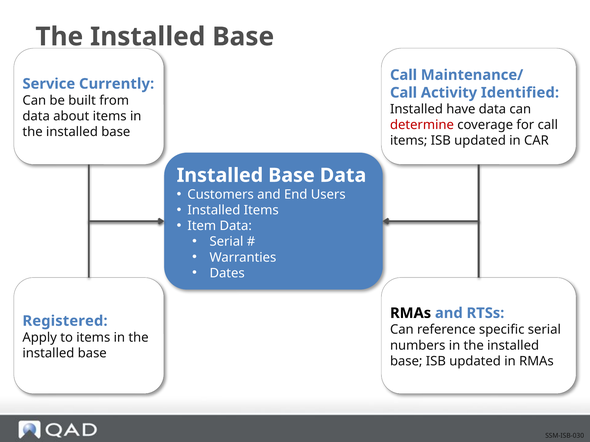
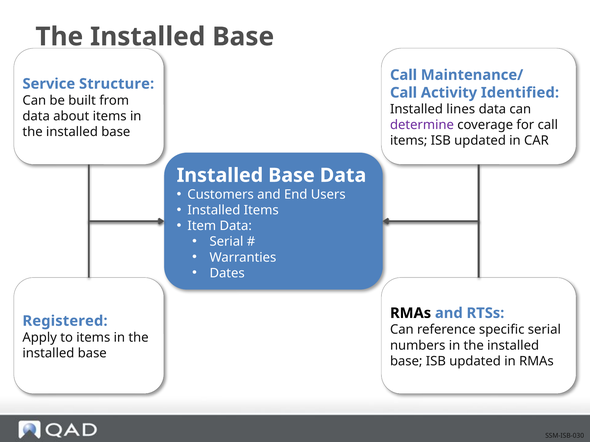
Currently: Currently -> Structure (117, 84)
have: have -> lines (461, 109)
determine colour: red -> purple (422, 125)
